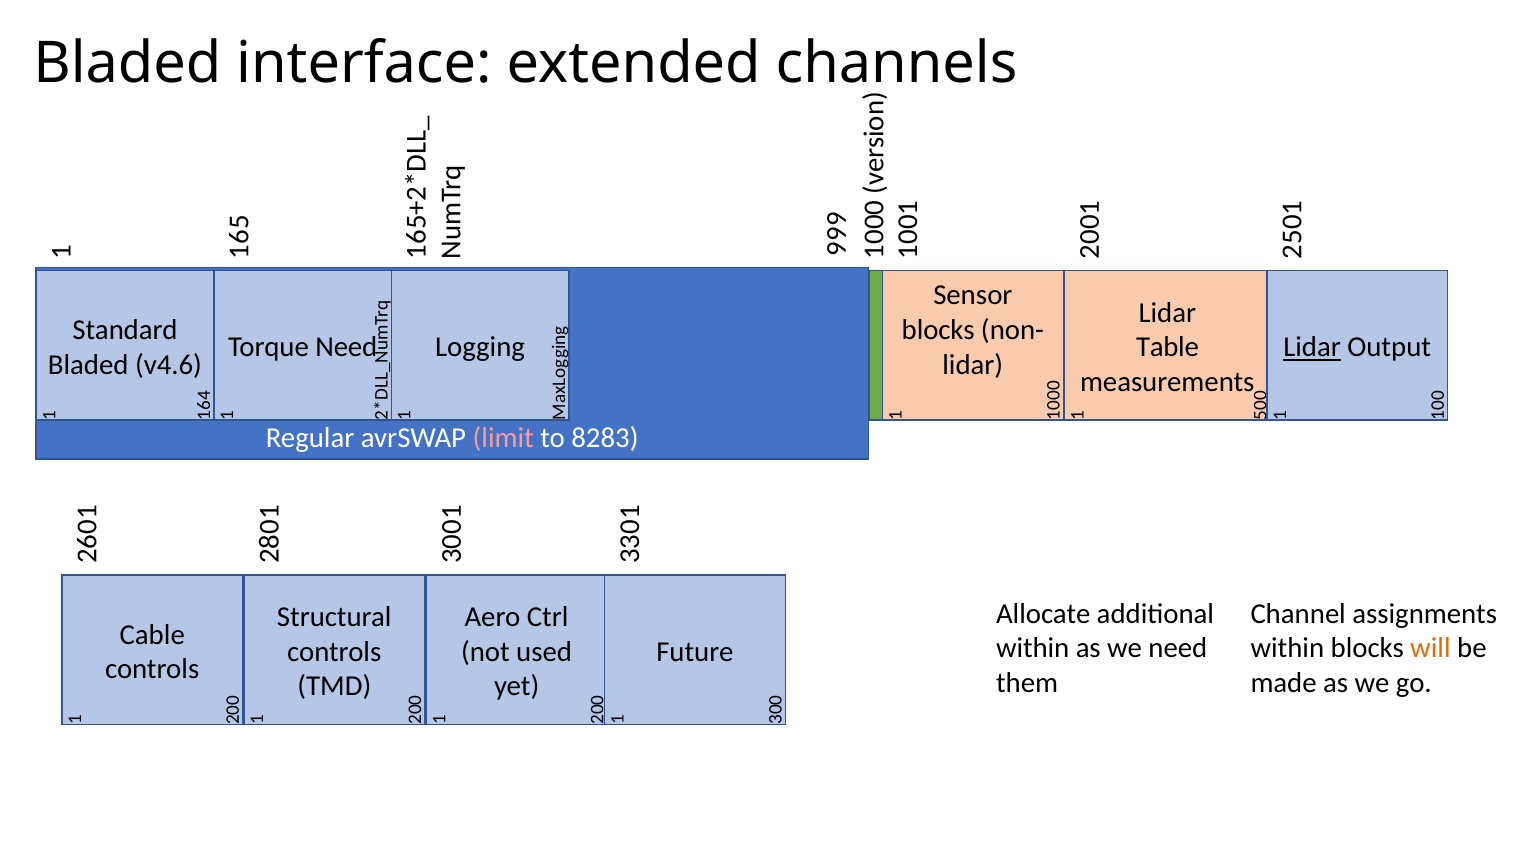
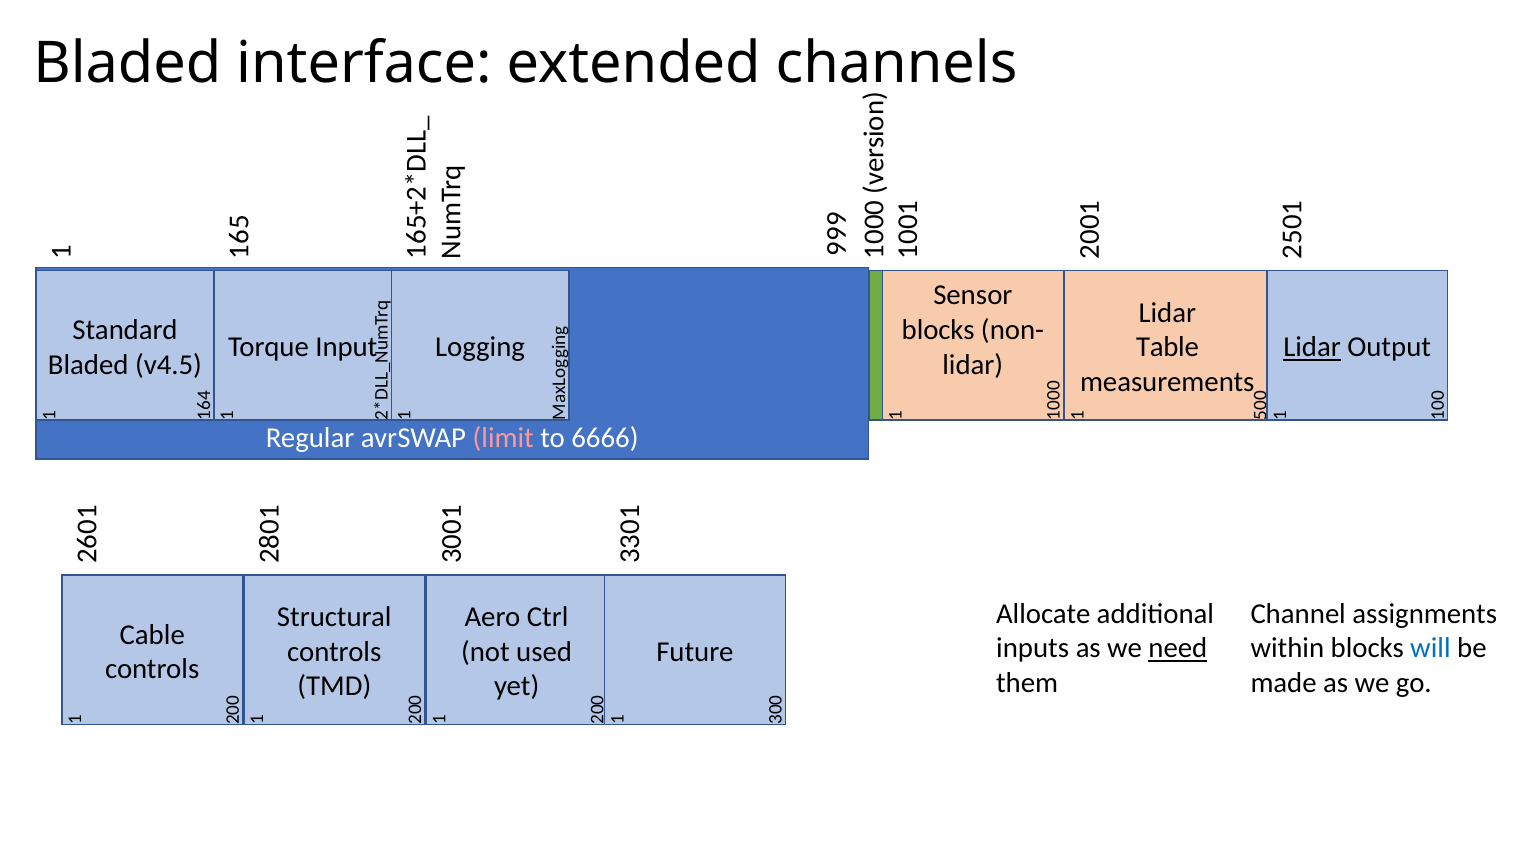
Torque Need: Need -> Input (346, 347)
v4.6: v4.6 -> v4.5 (168, 365)
8283: 8283 -> 6666 (605, 438)
within: within -> inputs (1033, 649)
need underline: none -> present (1178, 649)
will colour: orange -> blue (1430, 649)
